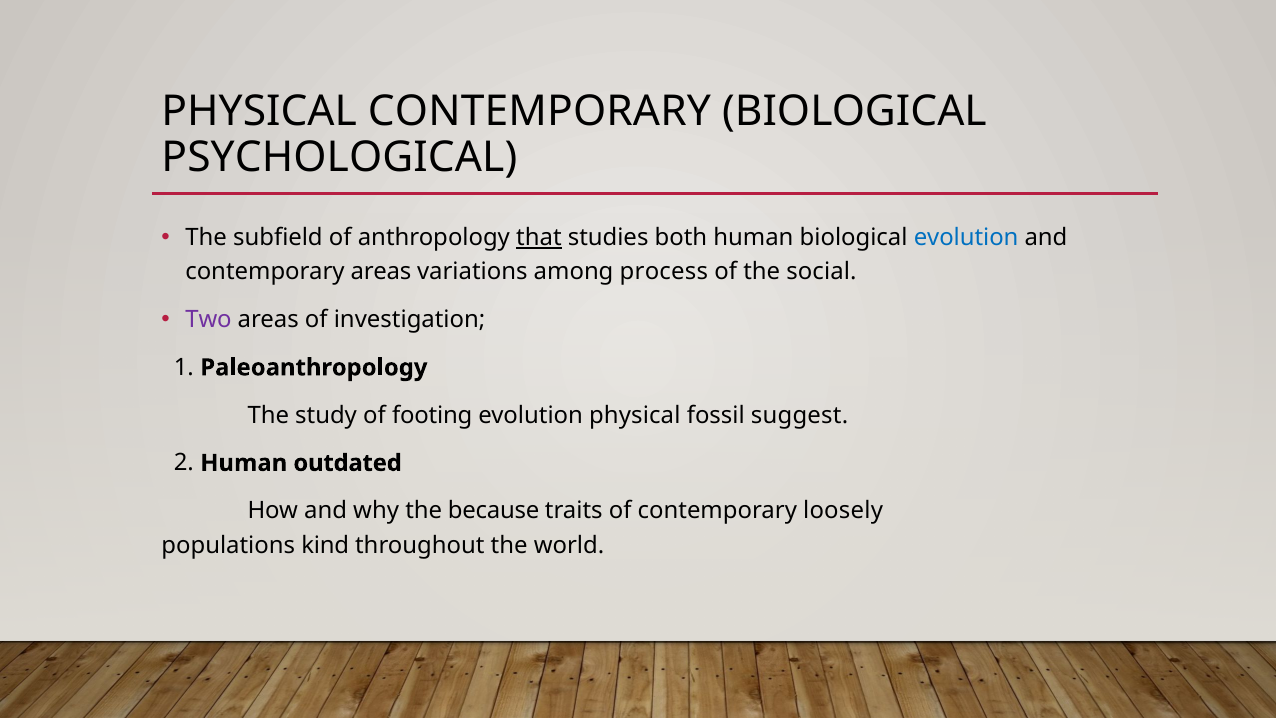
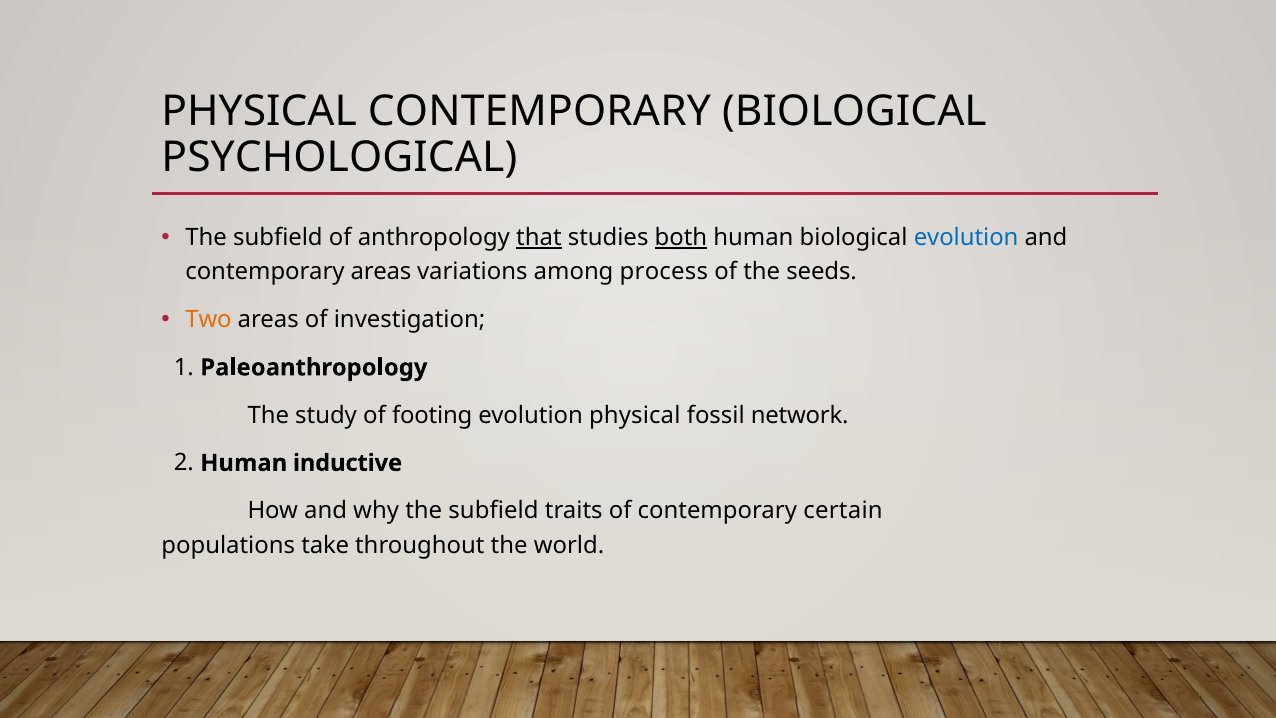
both underline: none -> present (681, 237)
social: social -> seeds (822, 272)
Two colour: purple -> orange (209, 320)
suggest: suggest -> network (800, 415)
outdated: outdated -> inductive (348, 463)
why the because: because -> subfield (493, 511)
loosely: loosely -> certain (843, 511)
kind: kind -> take (325, 545)
